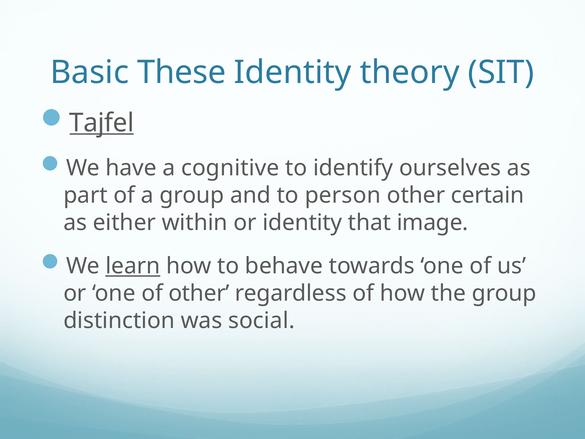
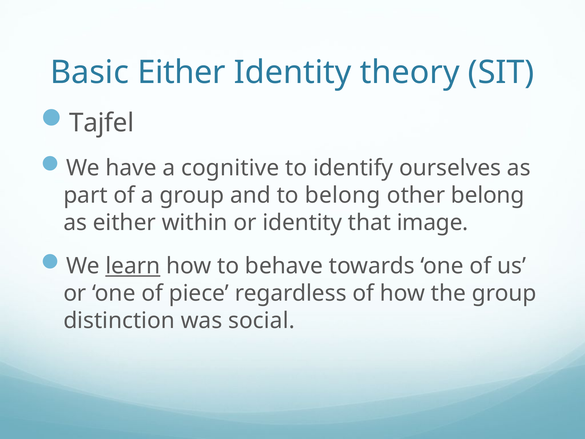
Basic These: These -> Either (182, 72)
Tajfel underline: present -> none (102, 123)
to person: person -> belong (343, 195)
other certain: certain -> belong (488, 195)
of other: other -> piece (199, 293)
